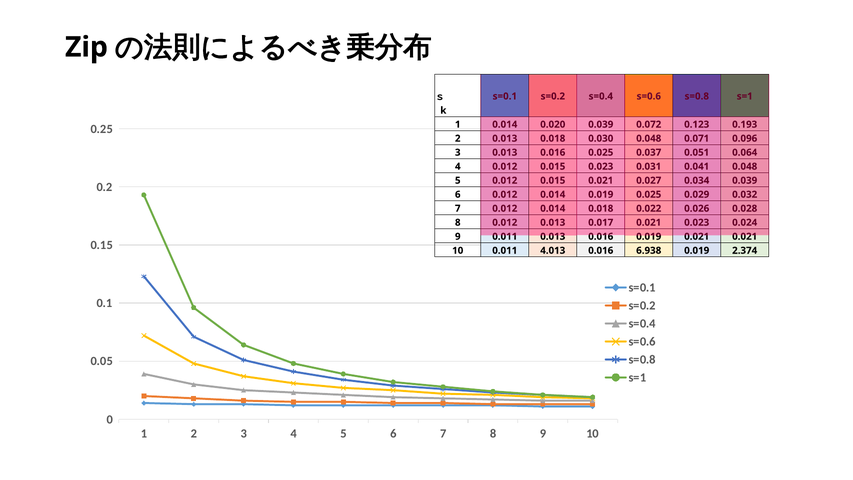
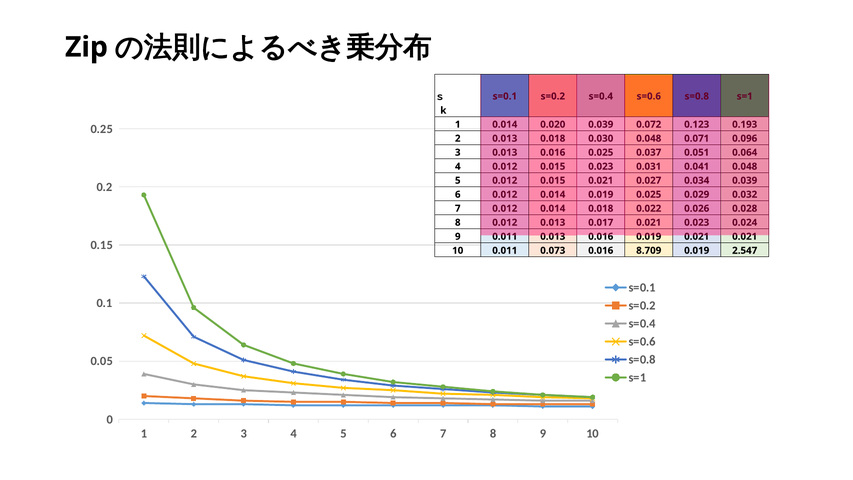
4.013: 4.013 -> 0.073 (553, 250)
6.938: 6.938 -> 8.709 (649, 250)
2.374: 2.374 -> 2.547 (745, 250)
